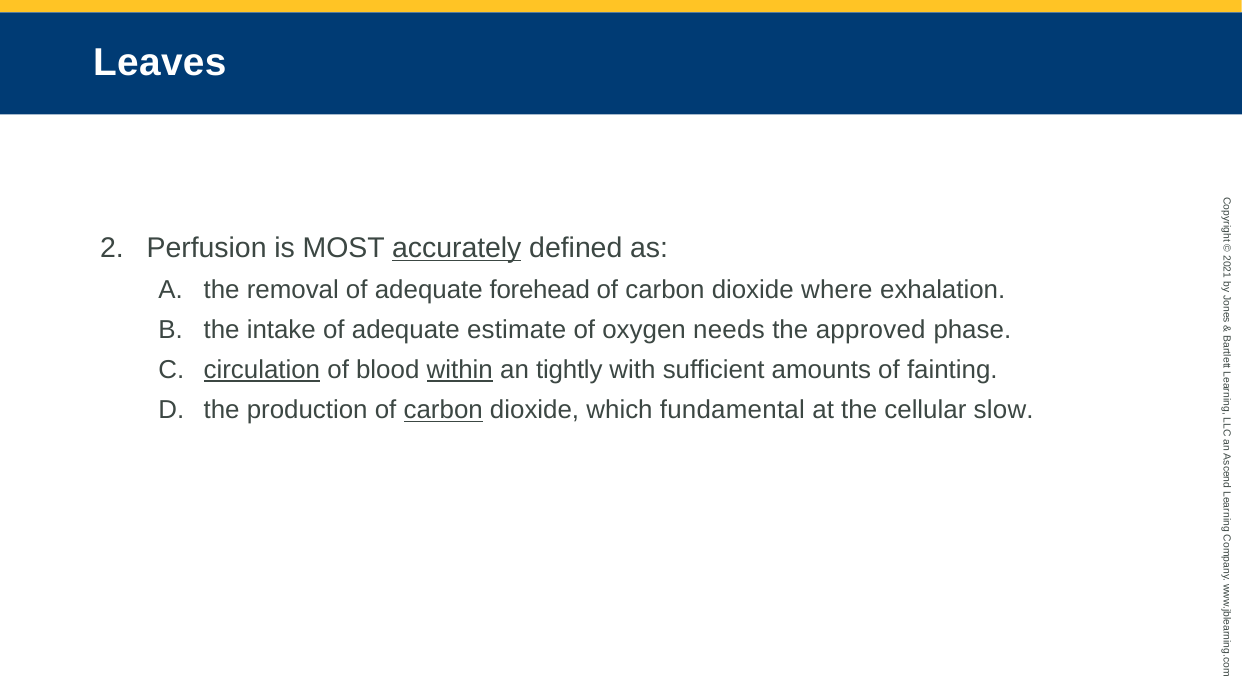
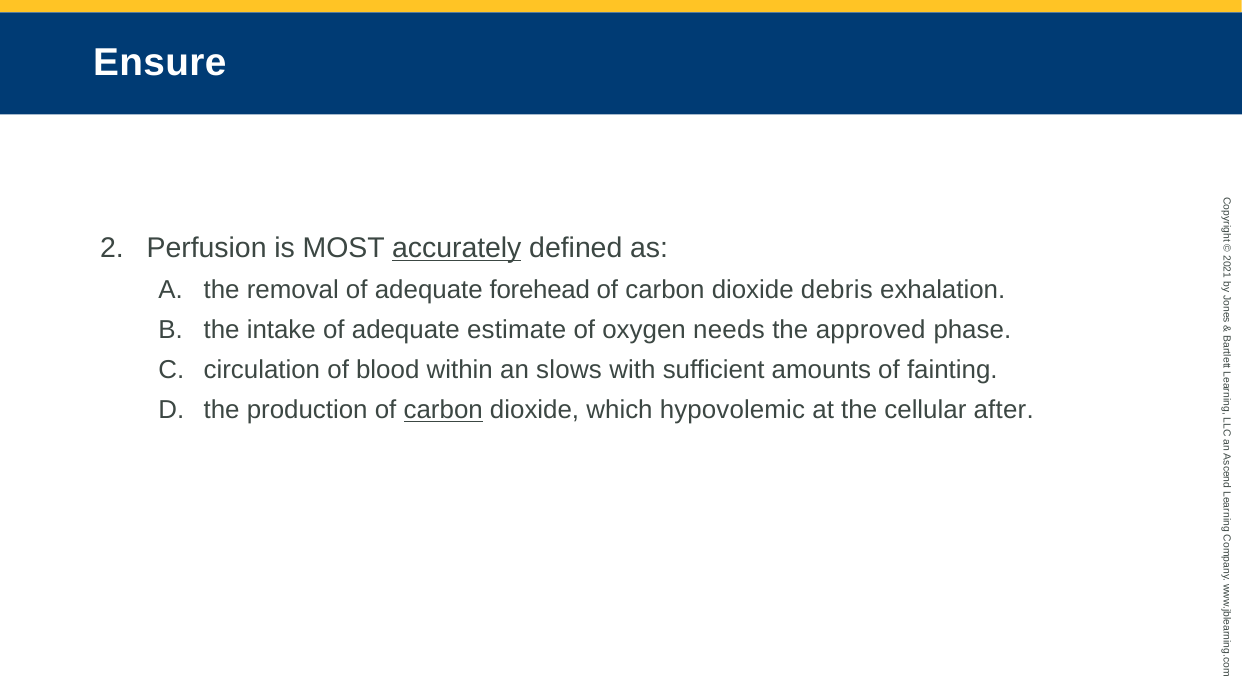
Leaves: Leaves -> Ensure (160, 62)
where: where -> debris (837, 290)
circulation underline: present -> none (262, 370)
within underline: present -> none (460, 370)
tightly: tightly -> slows (569, 370)
fundamental: fundamental -> hypovolemic (732, 410)
slow: slow -> after (1004, 410)
